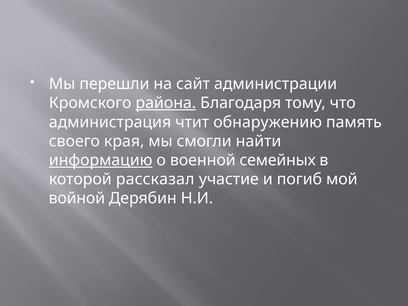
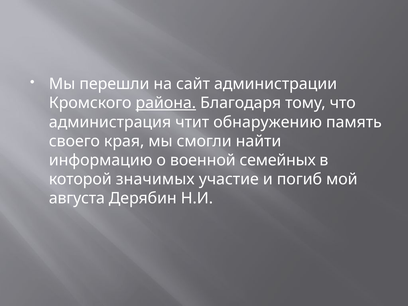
информацию underline: present -> none (101, 160)
рассказал: рассказал -> значимых (155, 179)
войной: войной -> августа (77, 198)
